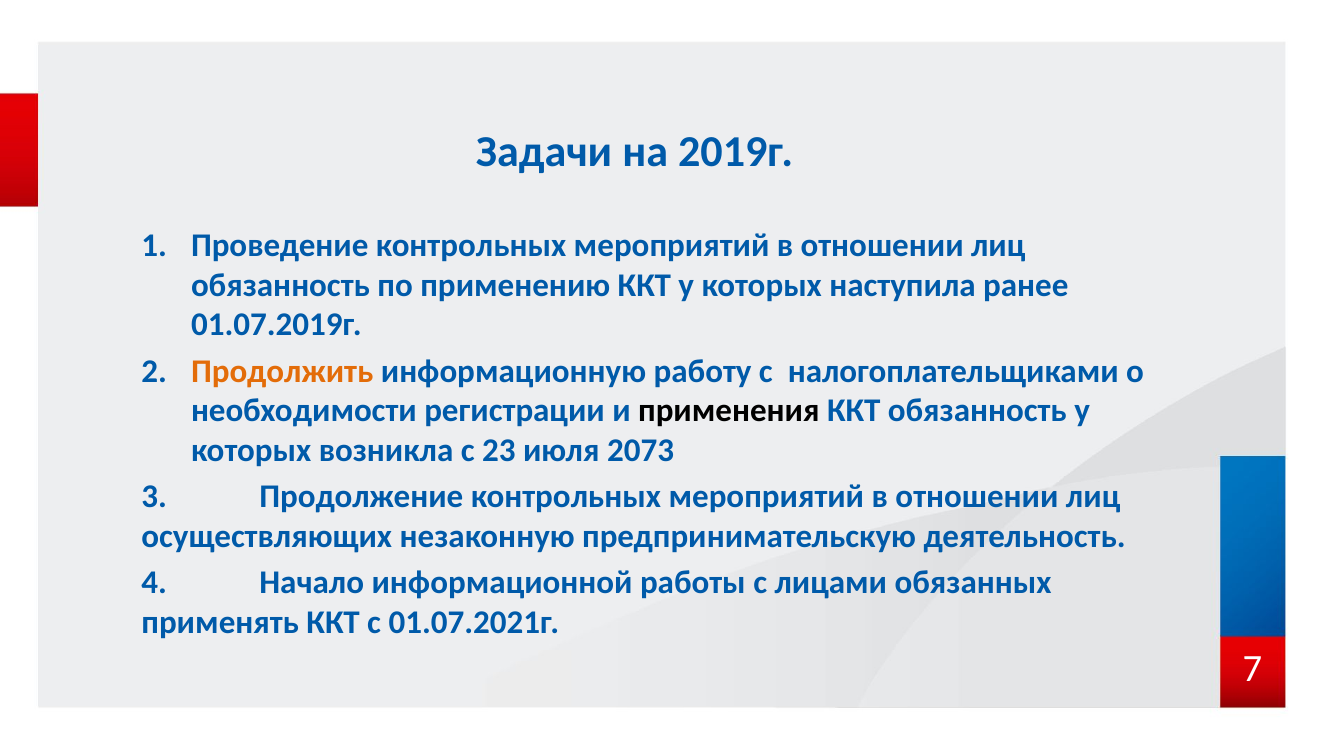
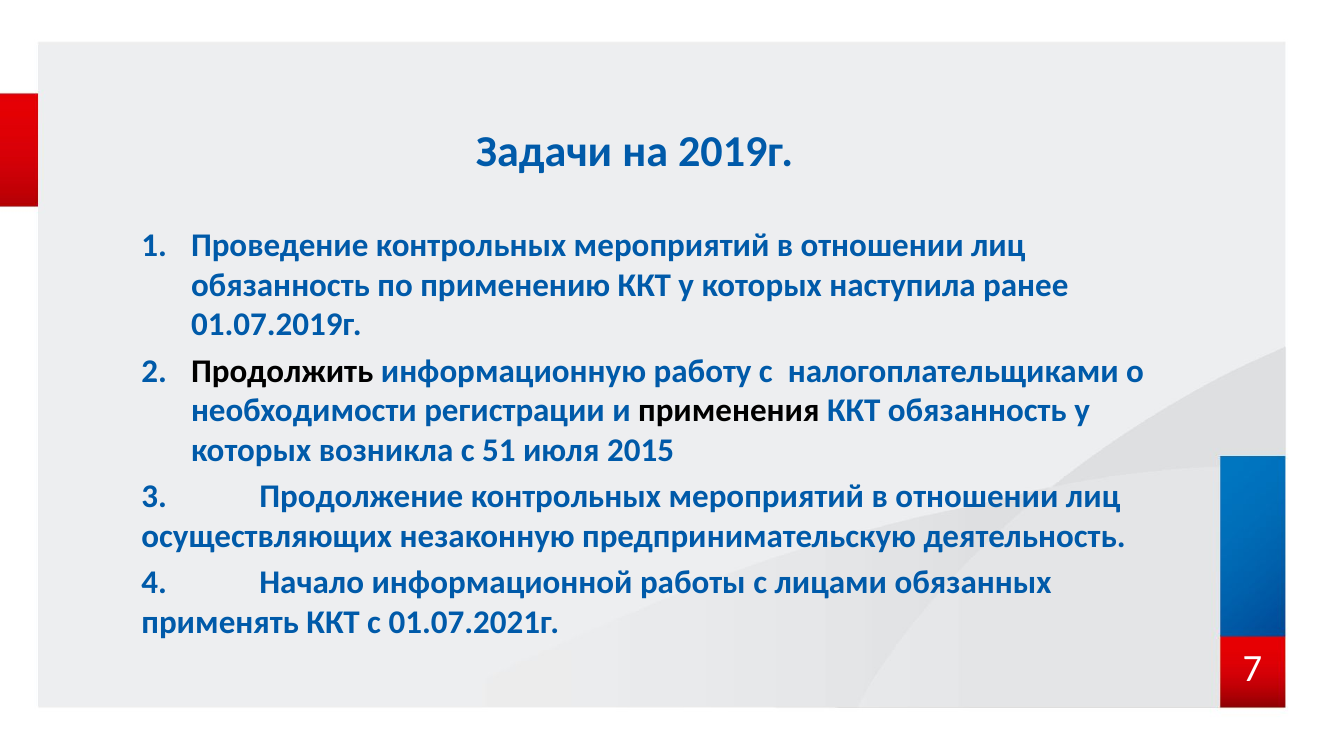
Продолжить colour: orange -> black (282, 371)
23: 23 -> 51 (499, 451)
2073: 2073 -> 2015 (641, 451)
